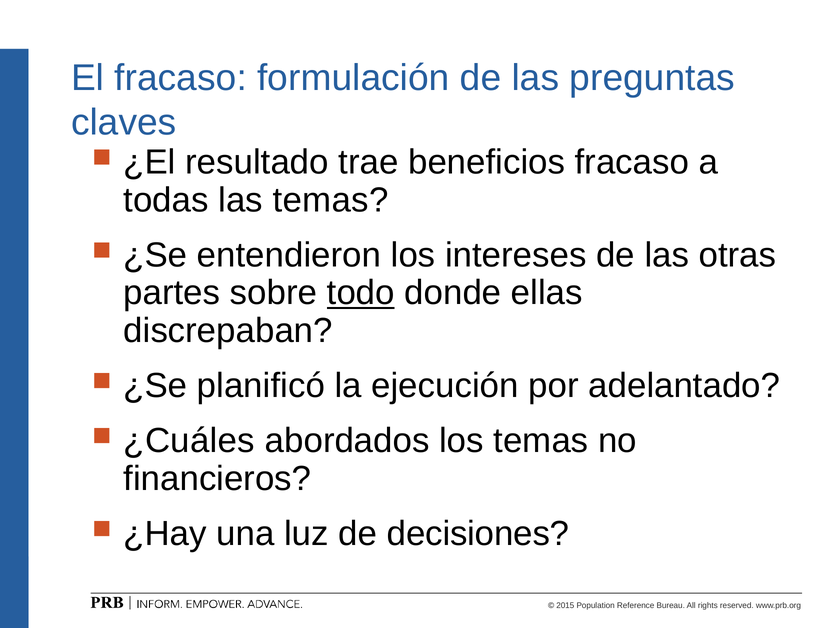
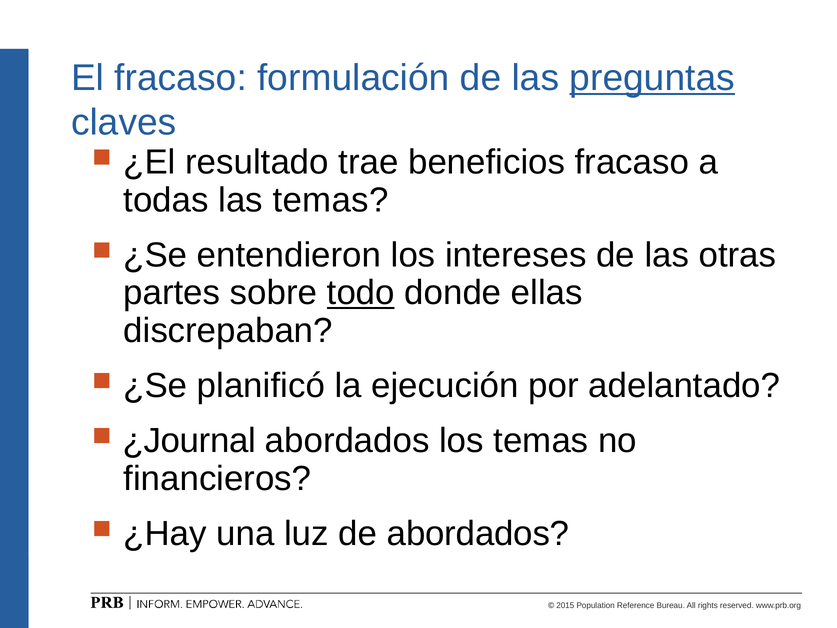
preguntas underline: none -> present (652, 78)
¿Cuáles: ¿Cuáles -> ¿Journal (189, 441)
de decisiones: decisiones -> abordados (478, 533)
